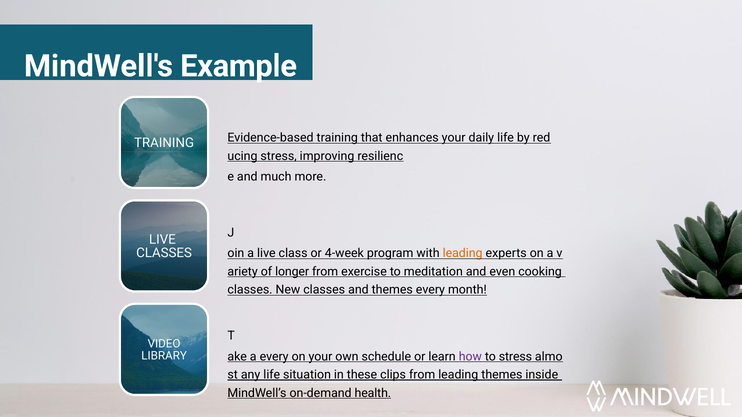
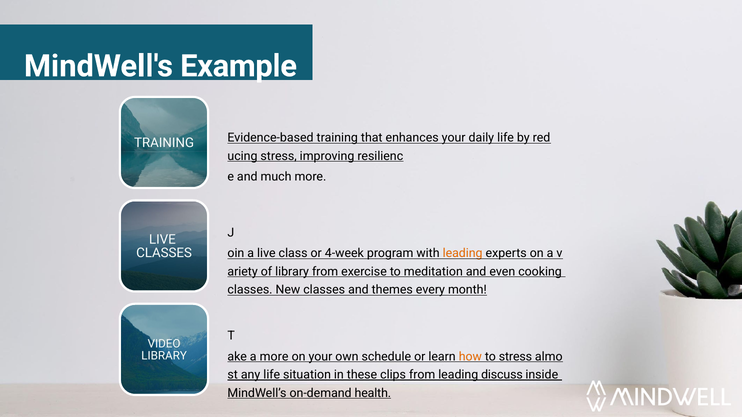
longer: longer -> library (292, 272)
a every: every -> more (274, 357)
how colour: purple -> orange (470, 357)
leading themes: themes -> discuss (502, 375)
